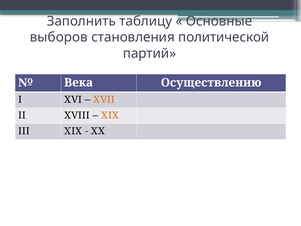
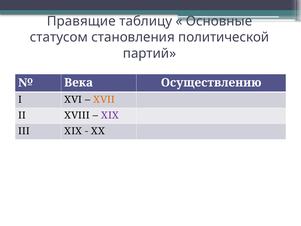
Заполнить: Заполнить -> Правящие (81, 21)
выборов: выборов -> статусом (59, 37)
XIX colour: orange -> purple (110, 115)
